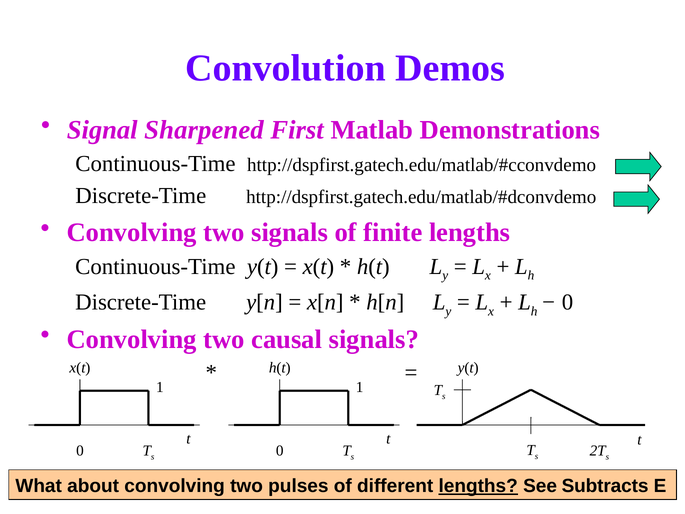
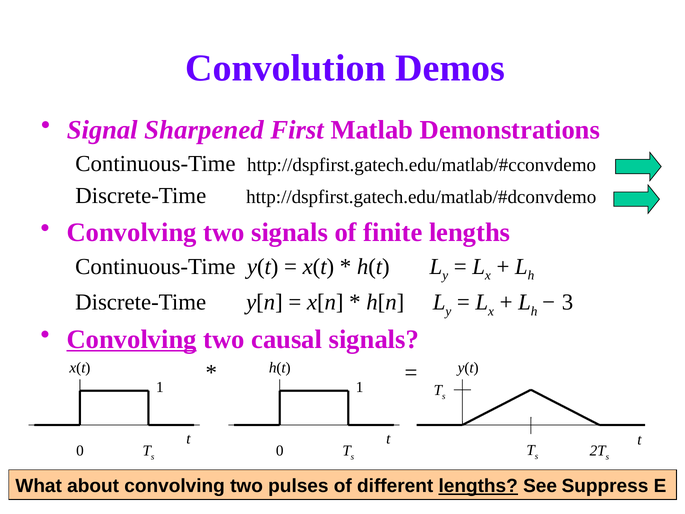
0: 0 -> 3 (567, 302)
Convolving underline: none -> present (132, 339)
Subtracts: Subtracts -> Suppress (605, 486)
